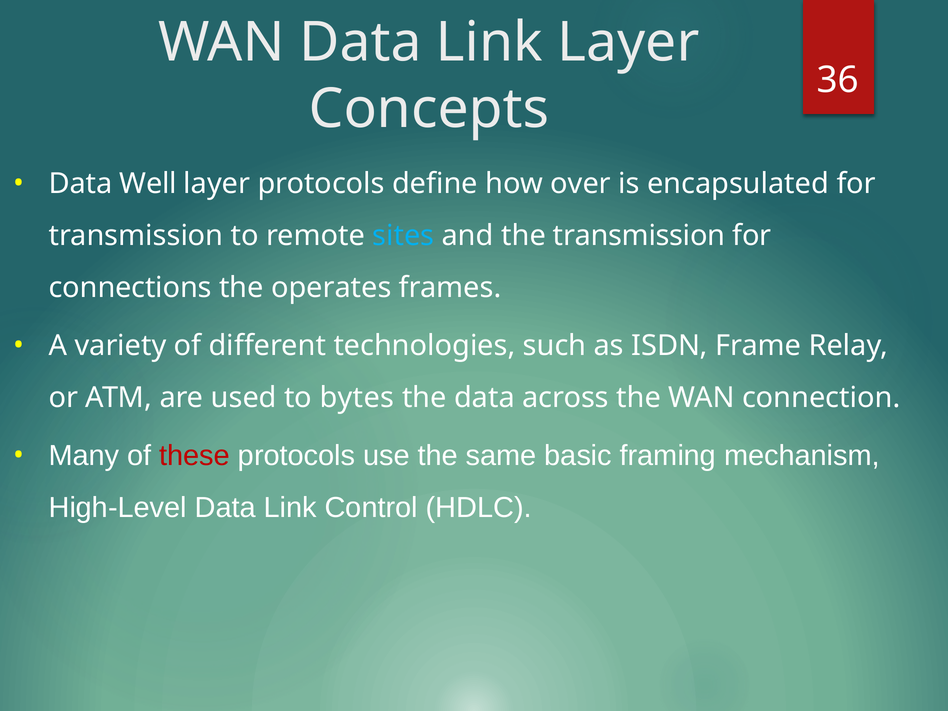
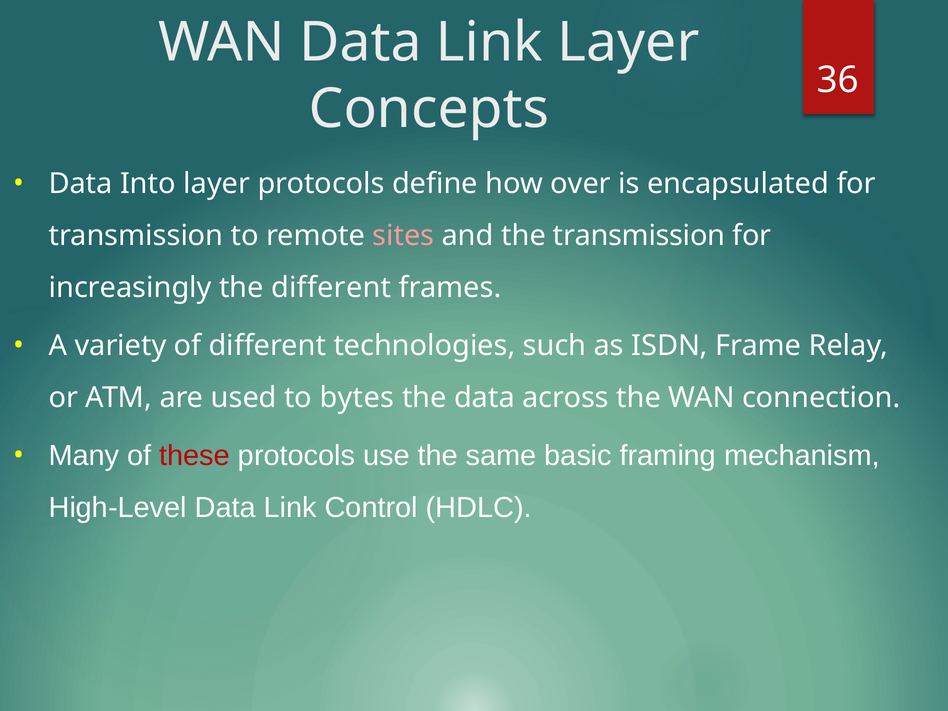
Well: Well -> Into (148, 184)
sites colour: light blue -> pink (403, 236)
connections: connections -> increasingly (130, 288)
the operates: operates -> different (331, 288)
